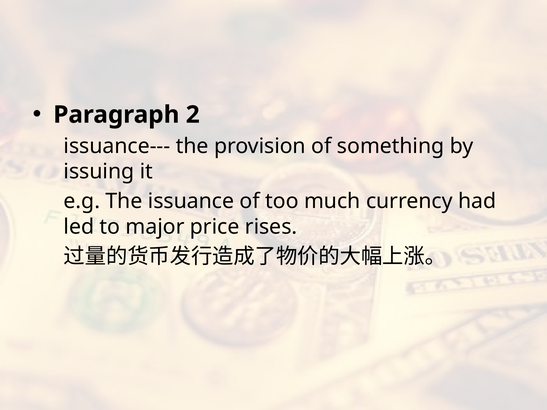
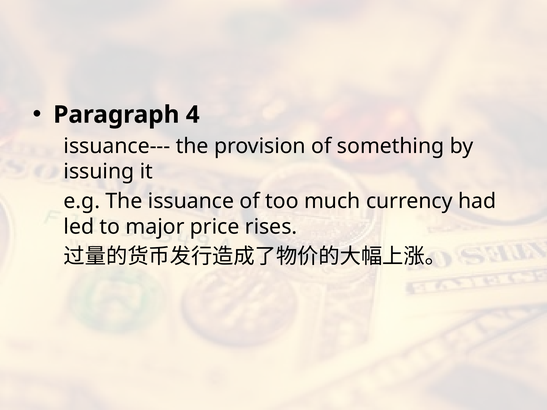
2: 2 -> 4 (193, 115)
